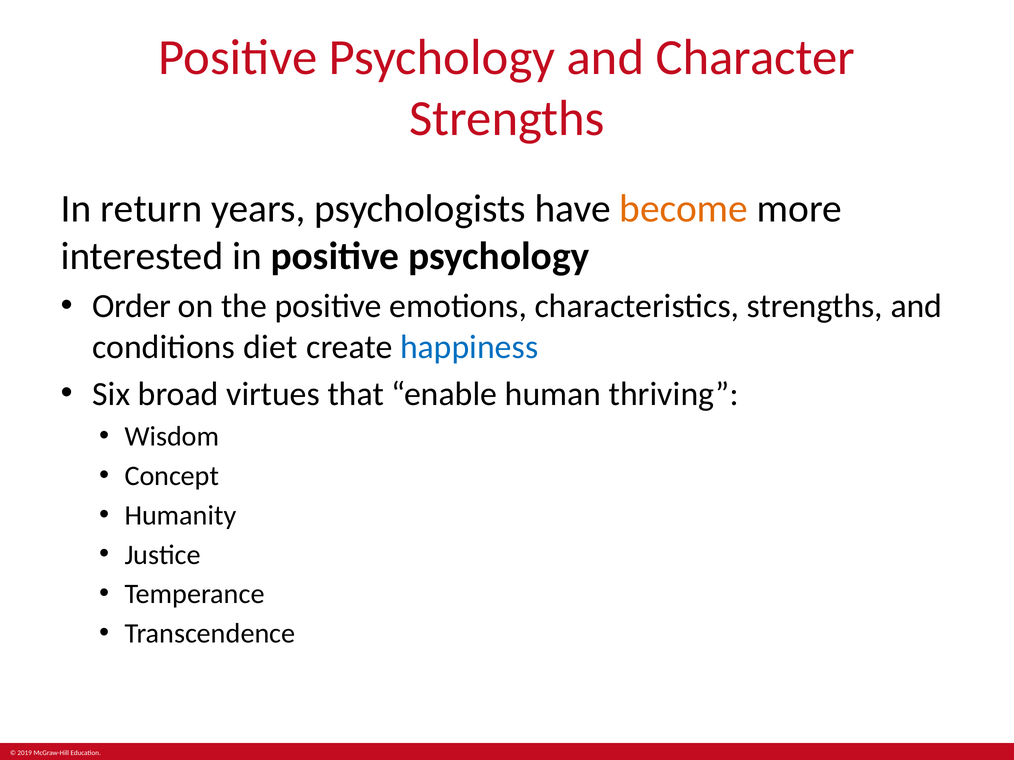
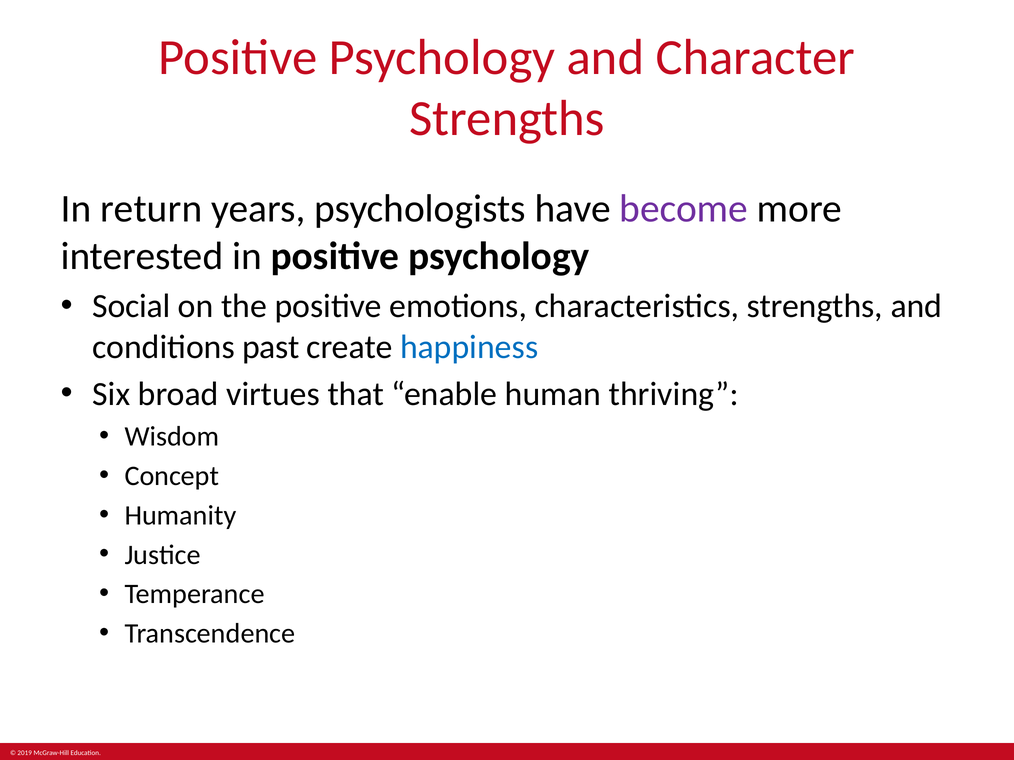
become colour: orange -> purple (684, 209)
Order: Order -> Social (132, 307)
diet: diet -> past (271, 347)
